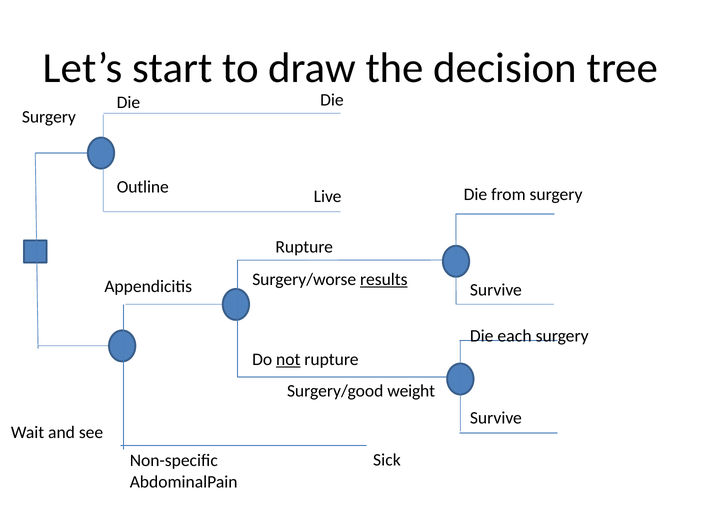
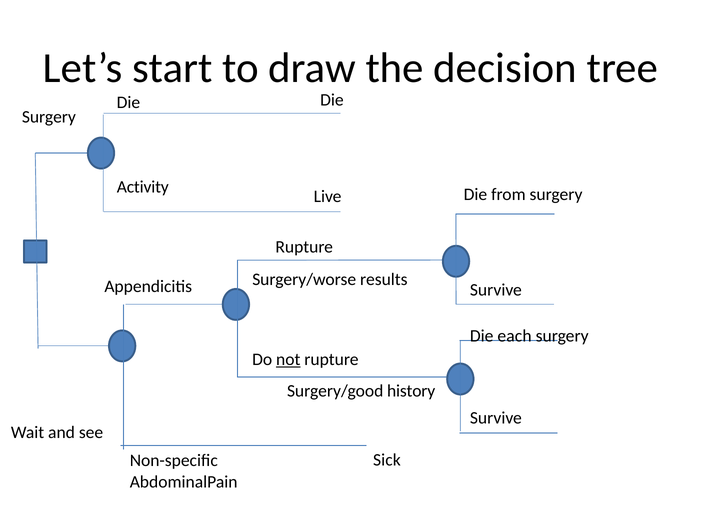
Outline: Outline -> Activity (143, 187)
results underline: present -> none (384, 280)
weight: weight -> history (411, 392)
